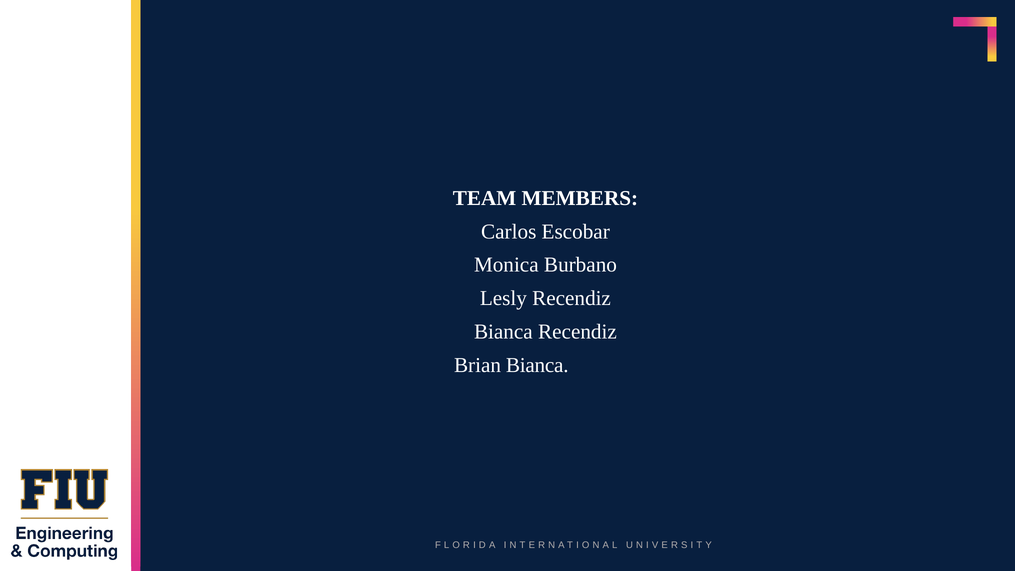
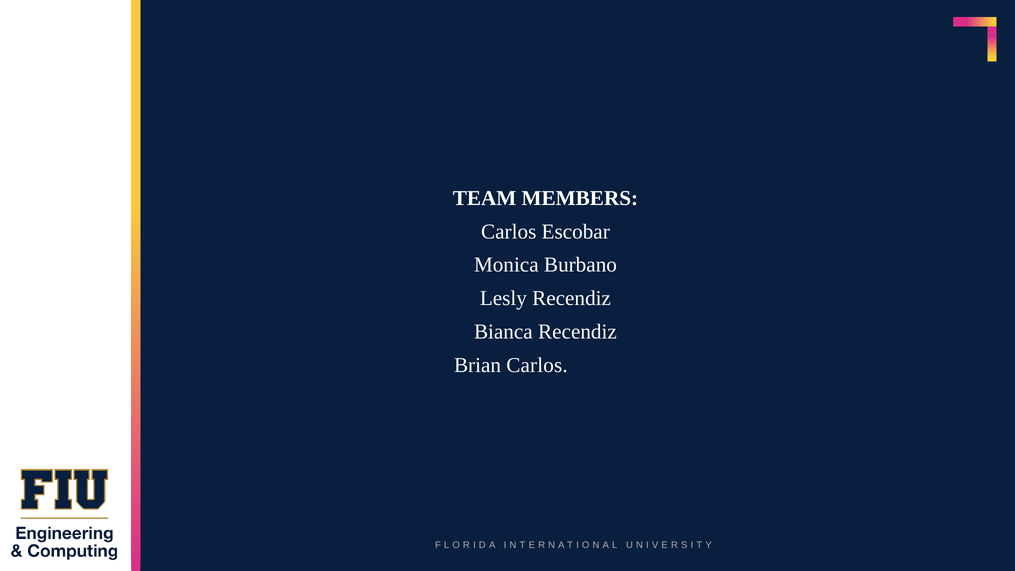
Brian Bianca: Bianca -> Carlos (537, 365)
